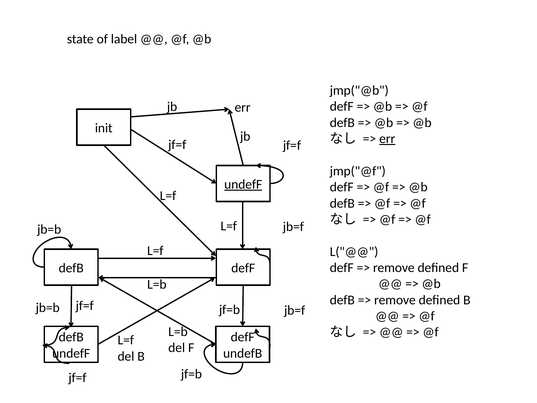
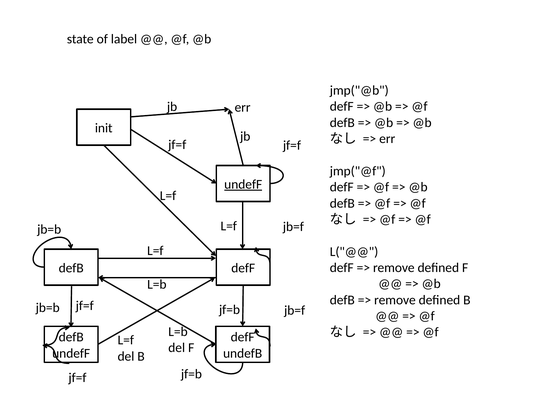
err underline: present -> none (387, 139)
